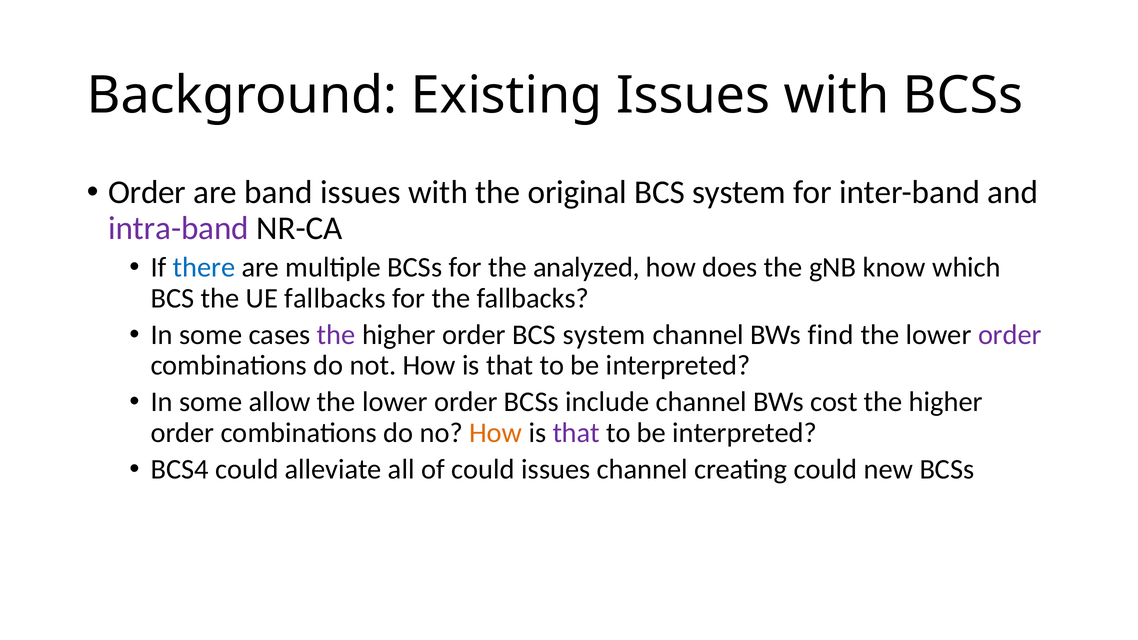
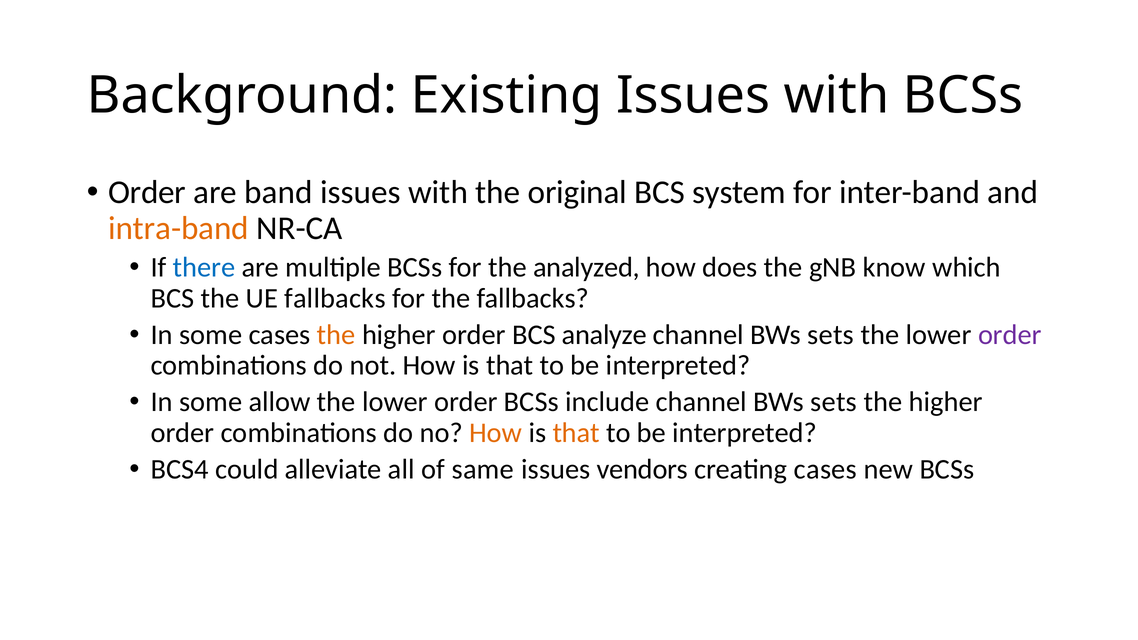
intra-band colour: purple -> orange (178, 228)
the colour: purple -> orange (336, 335)
order BCS system: system -> analyze (604, 335)
find: find -> sets (831, 335)
include channel BWs cost: cost -> sets (834, 402)
that colour: purple -> orange (576, 433)
of could: could -> same (483, 470)
issues channel: channel -> vendors (642, 470)
creating could: could -> cases (825, 470)
